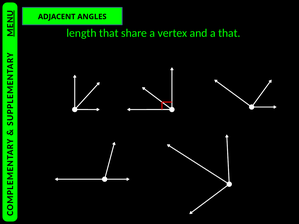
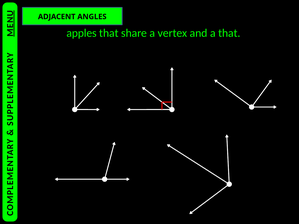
length: length -> apples (82, 33)
